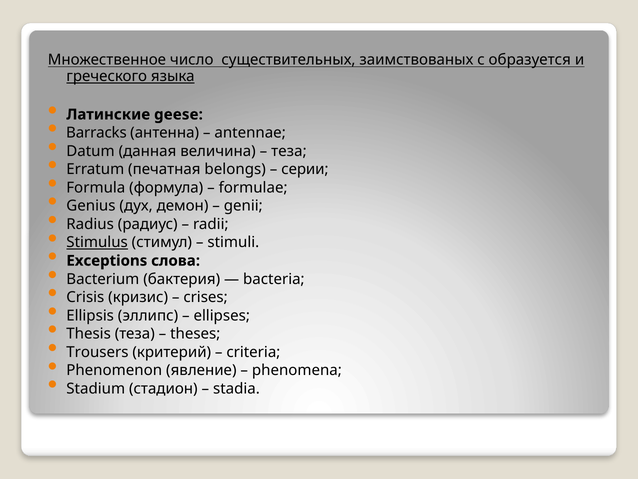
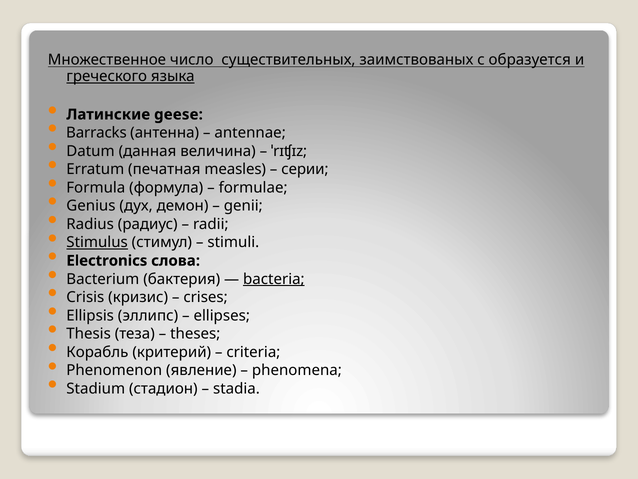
теза: теза -> ˈrɪʧɪz (289, 151)
belongs: belongs -> measles (235, 169)
Exceptions: Exceptions -> Electronics (107, 260)
bacteria underline: none -> present (274, 279)
Trousers: Trousers -> Корабль (97, 352)
